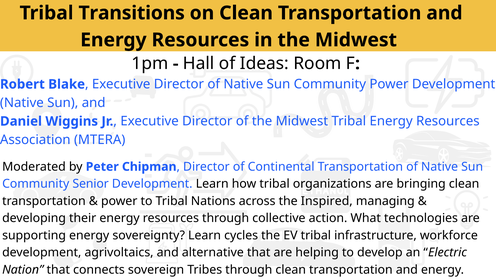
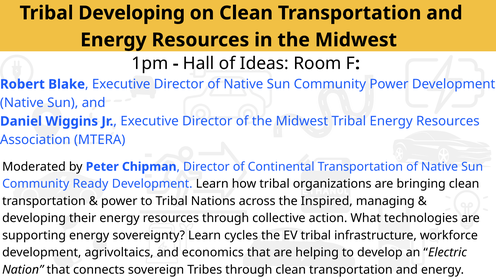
Tribal Transitions: Transitions -> Developing (132, 13)
Senior: Senior -> Ready (91, 184)
alternative: alternative -> economics (213, 253)
